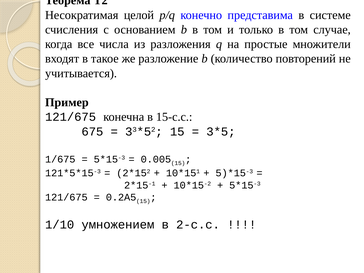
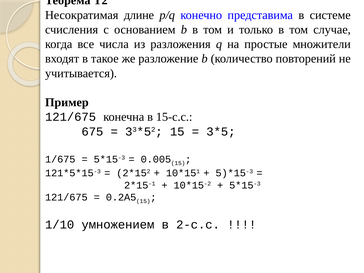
целой: целой -> длине (139, 15)
